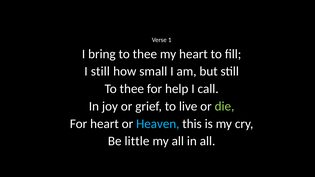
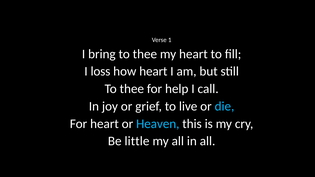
I still: still -> loss (100, 71)
how small: small -> heart (153, 71)
die colour: light green -> light blue (224, 106)
